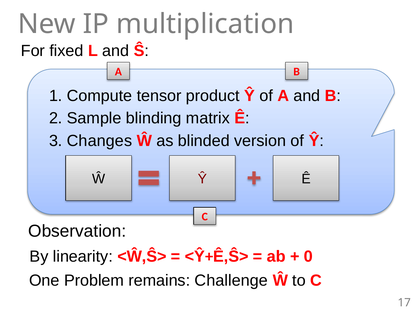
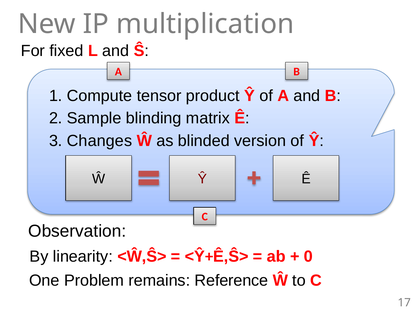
Challenge: Challenge -> Reference (231, 281)
